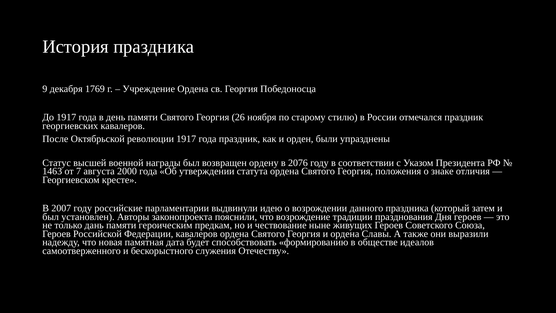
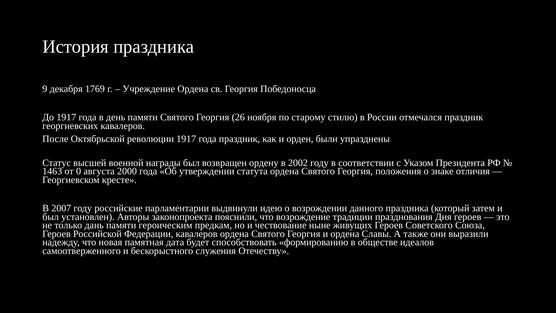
2076: 2076 -> 2002 (298, 163)
7: 7 -> 0 (79, 171)
